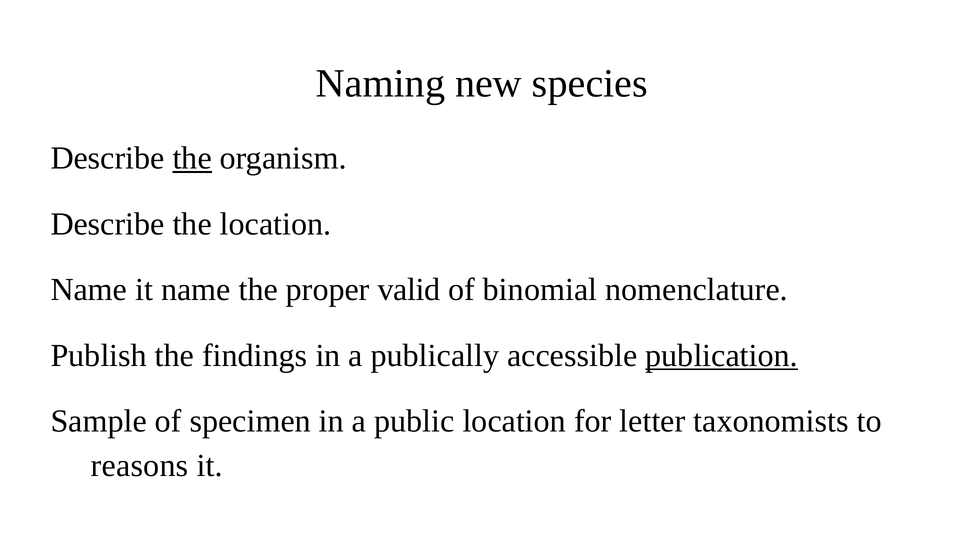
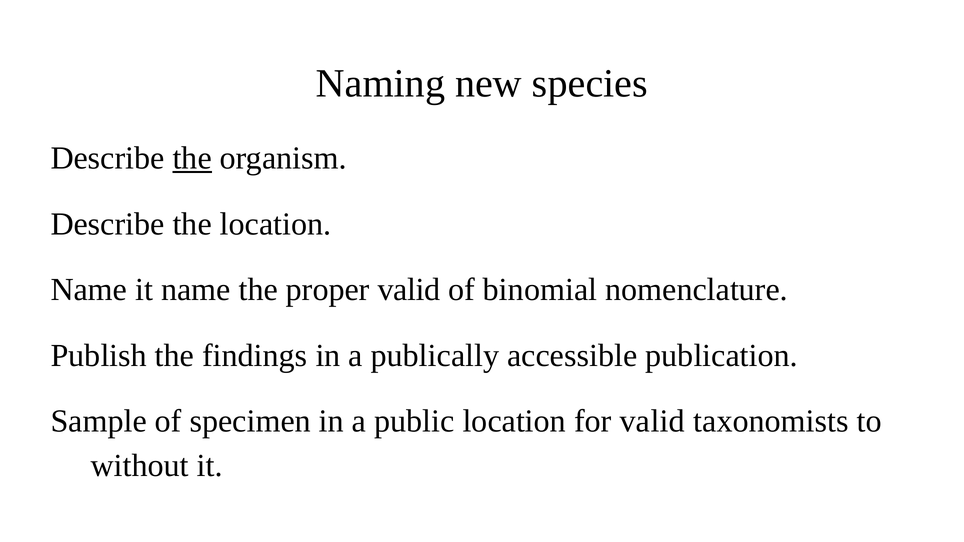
publication underline: present -> none (722, 356)
for letter: letter -> valid (652, 421)
reasons: reasons -> without (140, 466)
